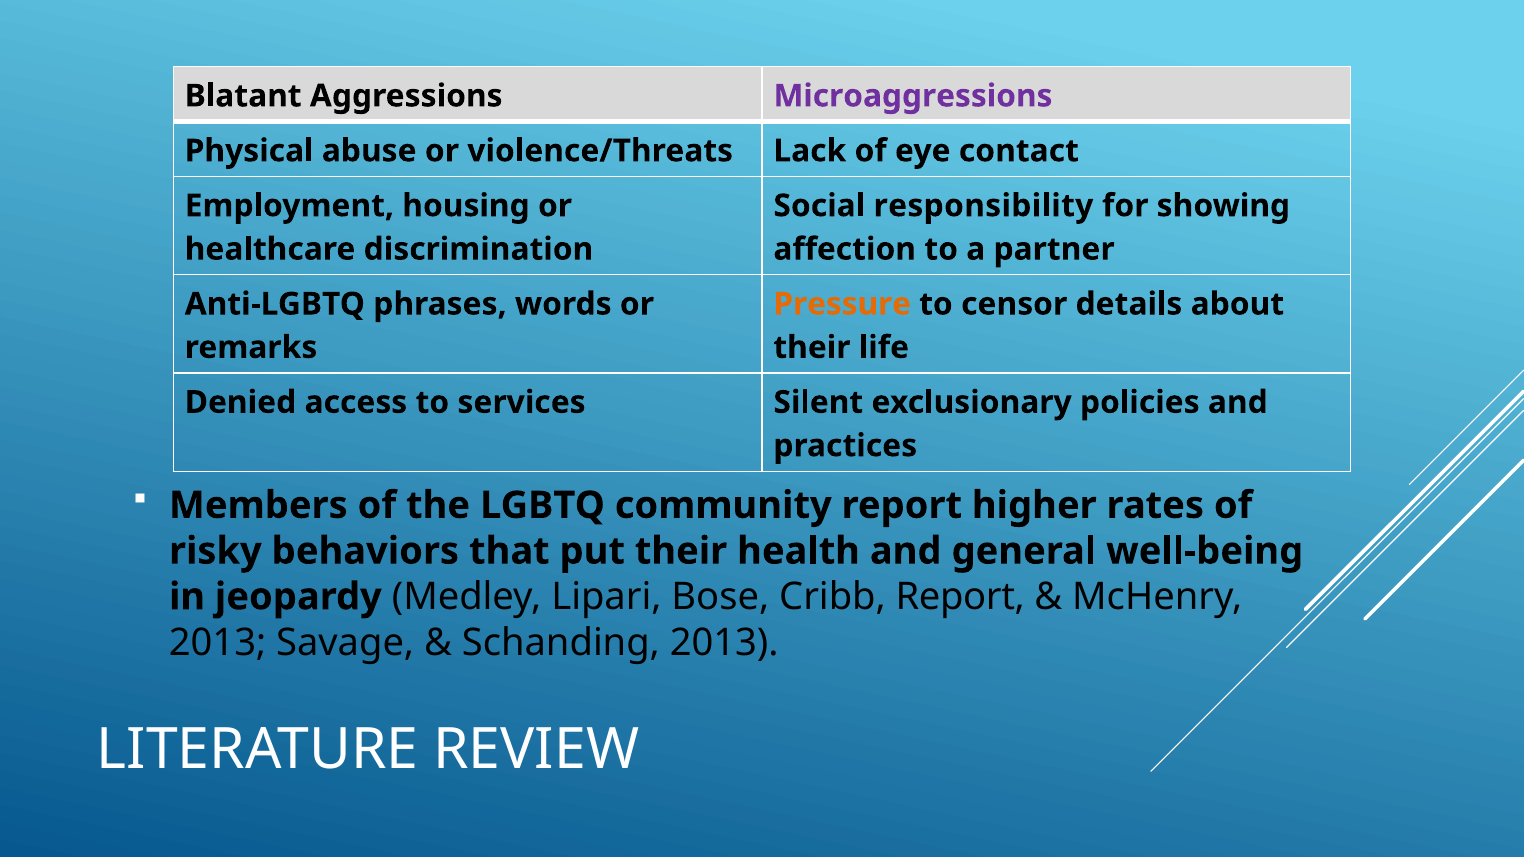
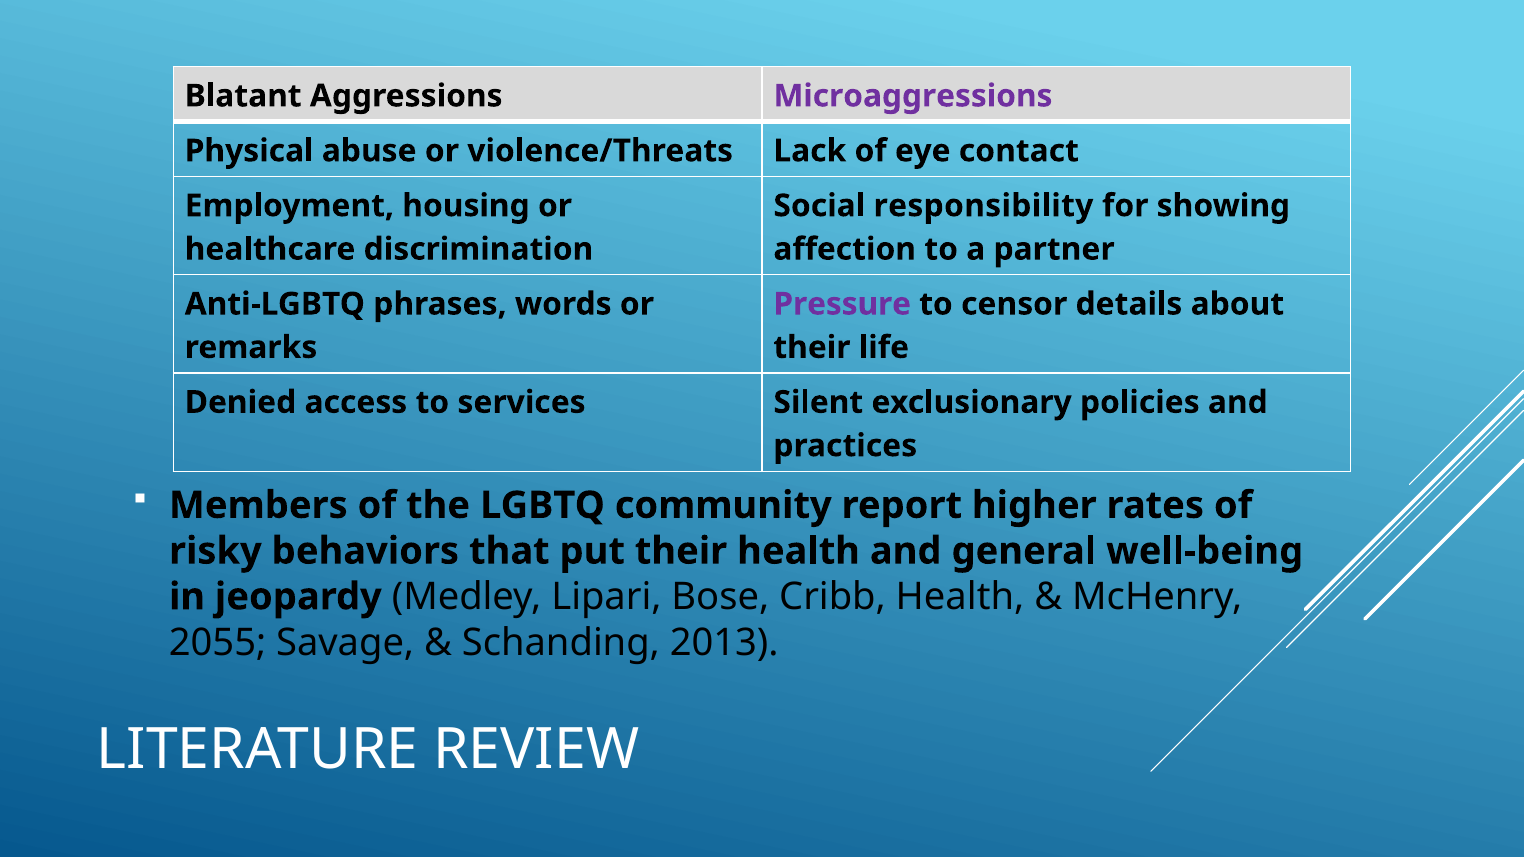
Pressure colour: orange -> purple (842, 304)
Cribb Report: Report -> Health (960, 597)
2013: 2013 -> 2055 (218, 643)
